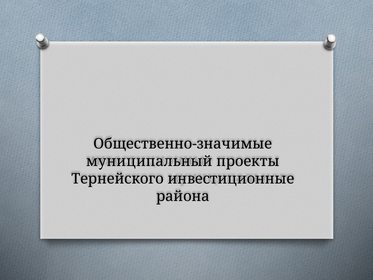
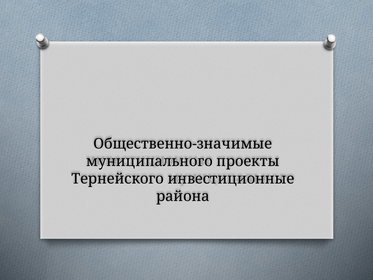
муниципальный: муниципальный -> муниципального (149, 161)
